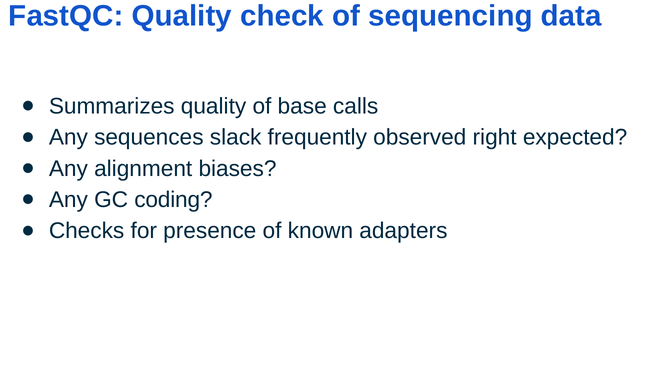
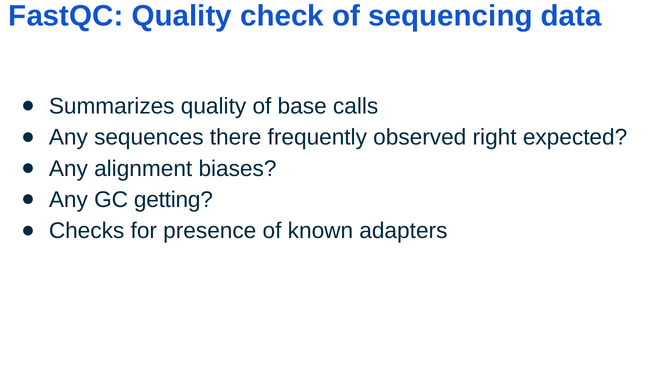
slack: slack -> there (236, 137)
coding: coding -> getting (173, 200)
